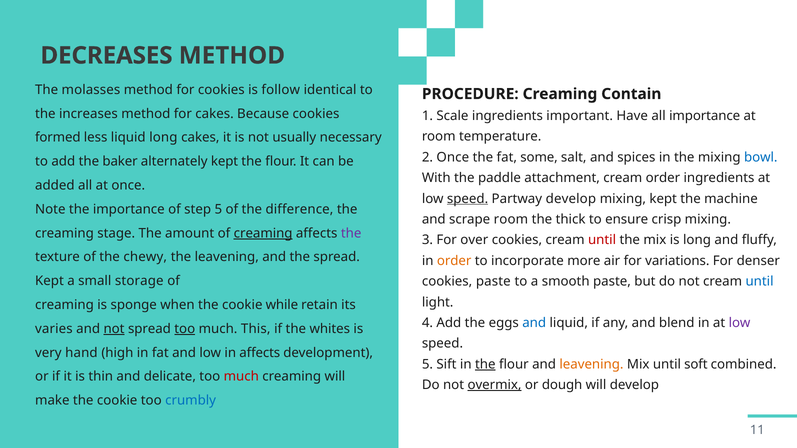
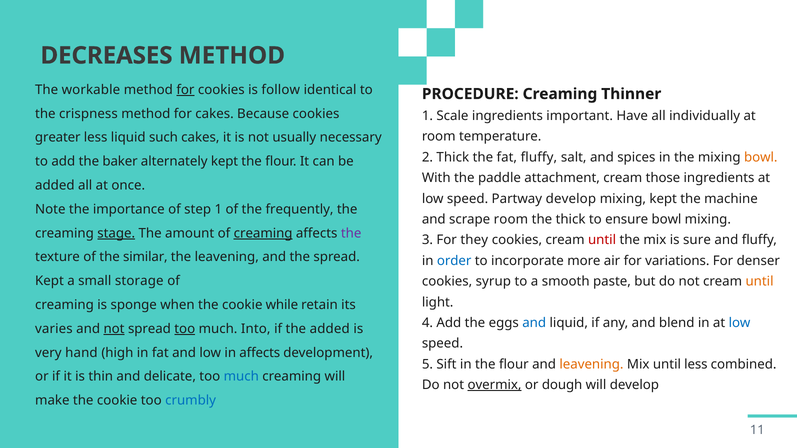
molasses: molasses -> workable (91, 90)
for underline: none -> present (185, 90)
Contain: Contain -> Thinner (631, 94)
increases: increases -> crispness (88, 114)
all importance: importance -> individually (705, 116)
formed: formed -> greater (58, 138)
liquid long: long -> such (164, 138)
2 Once: Once -> Thick (453, 157)
fat some: some -> fluffy (539, 157)
bowl colour: blue -> orange (761, 157)
cream order: order -> those (663, 178)
speed underline: present -> none (468, 199)
step 5: 5 -> 1 (218, 209)
difference: difference -> frequently (300, 209)
ensure crisp: crisp -> bowl (667, 219)
stage underline: none -> present (116, 233)
over: over -> they (474, 240)
is long: long -> sure (697, 240)
chewy: chewy -> similar (145, 257)
order colour: orange -> blue (454, 261)
cookies paste: paste -> syrup (493, 282)
until colour: blue -> orange (760, 282)
low colour: purple -> blue (740, 323)
This: This -> Into (256, 329)
the whites: whites -> added (330, 329)
the underline: present -> none (485, 364)
until soft: soft -> less (696, 364)
much colour: red -> blue (241, 377)
